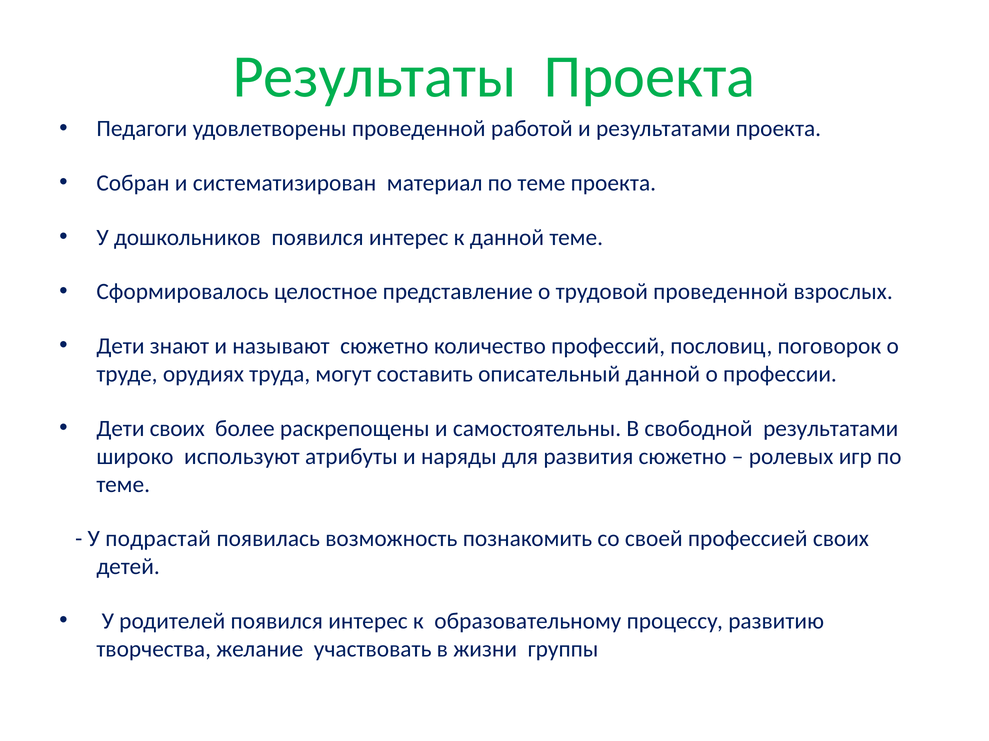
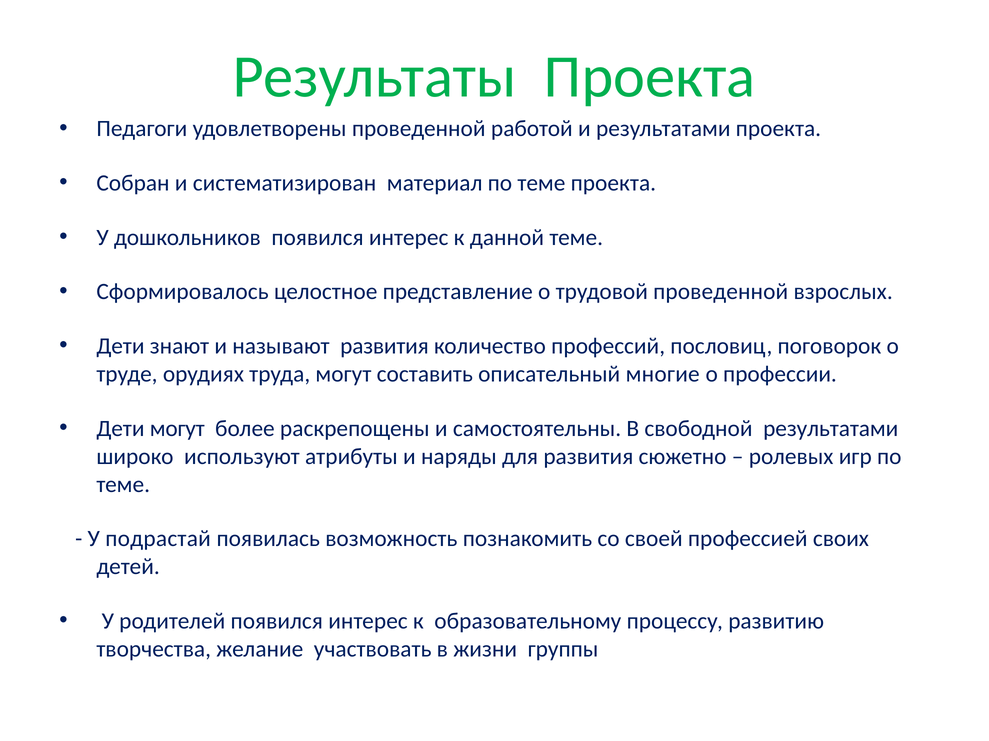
называют сюжетно: сюжетно -> развития (384, 346)
описательный данной: данной -> многие (663, 374)
Дети своих: своих -> могут (177, 429)
